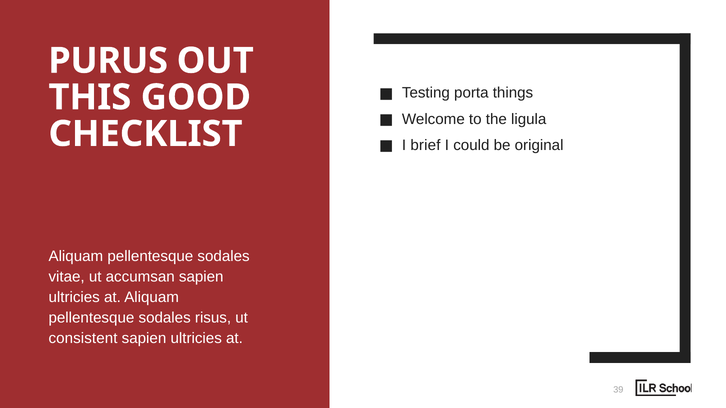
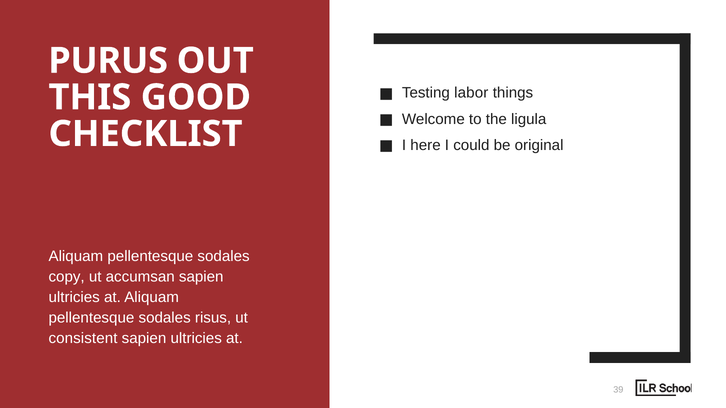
porta: porta -> labor (471, 93)
brief: brief -> here (425, 145)
vitae: vitae -> copy (67, 277)
